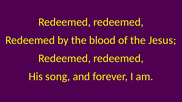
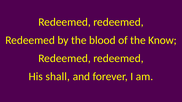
Jesus: Jesus -> Know (162, 40)
song: song -> shall (58, 77)
